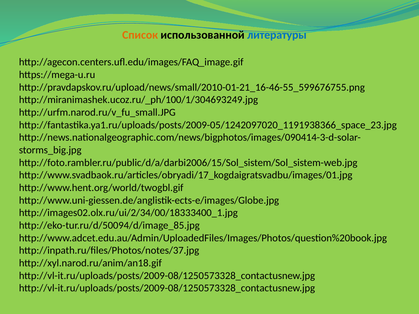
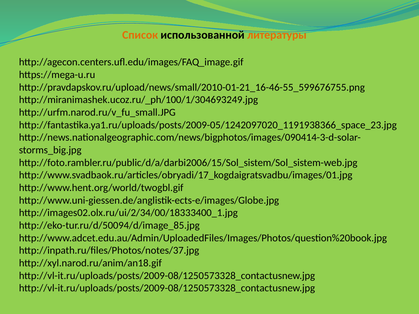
литературы colour: blue -> orange (277, 35)
